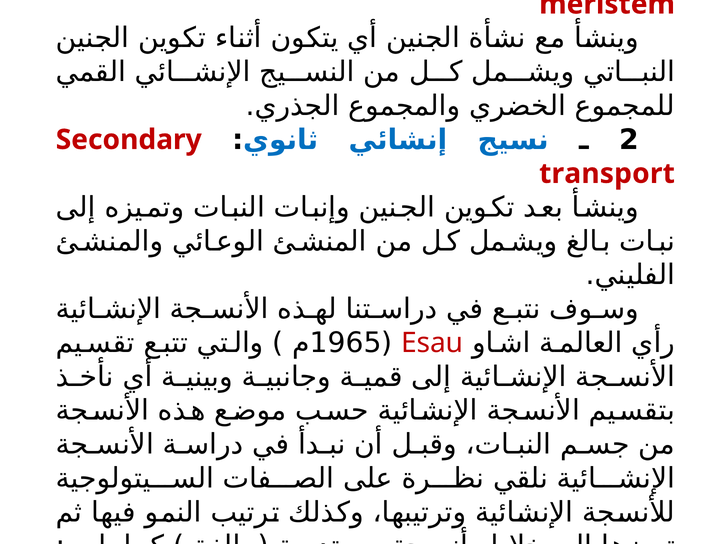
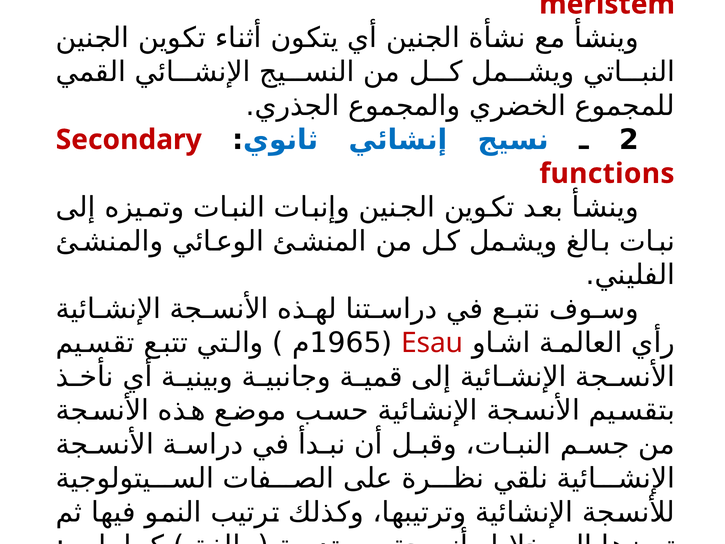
transport: transport -> functions (607, 173)
